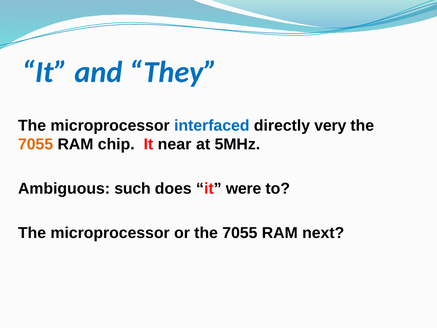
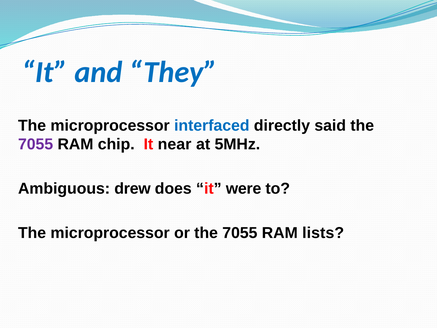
very: very -> said (330, 125)
7055 colour: orange -> purple (36, 144)
such: such -> drew (133, 188)
next: next -> lists (323, 233)
